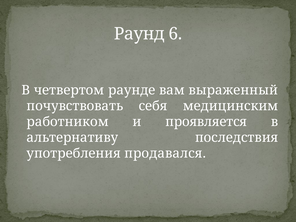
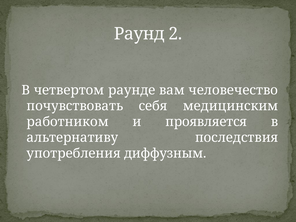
6: 6 -> 2 (175, 34)
выраженный: выраженный -> человечество (233, 90)
продавался: продавался -> диффузным (165, 153)
